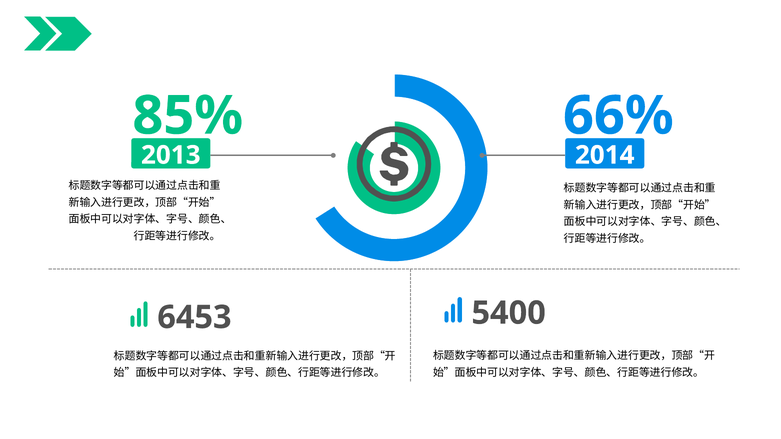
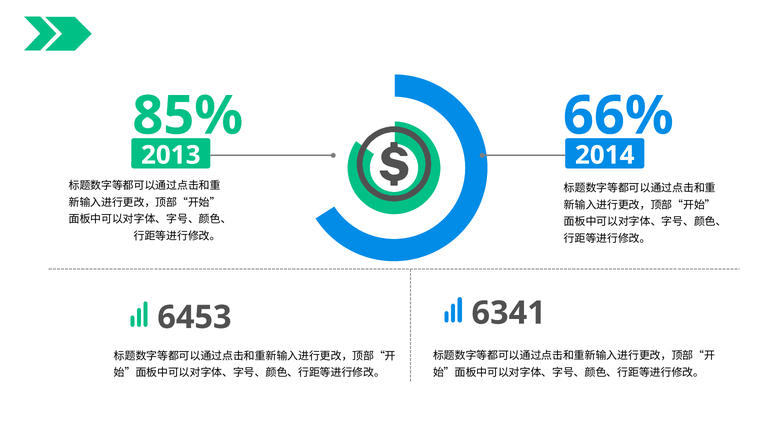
5400: 5400 -> 6341 (509, 313)
